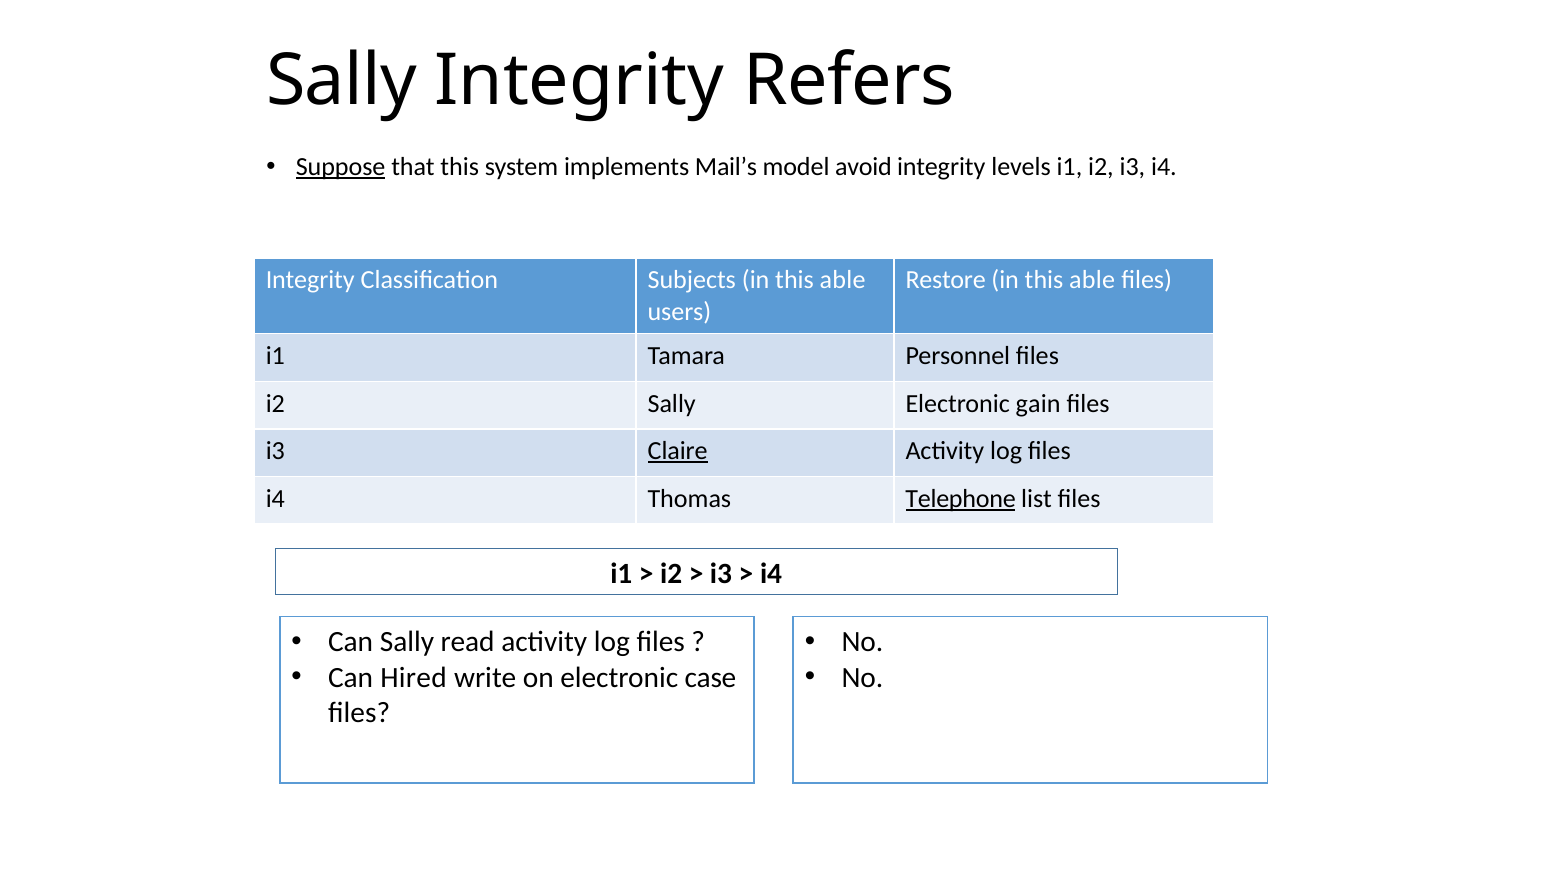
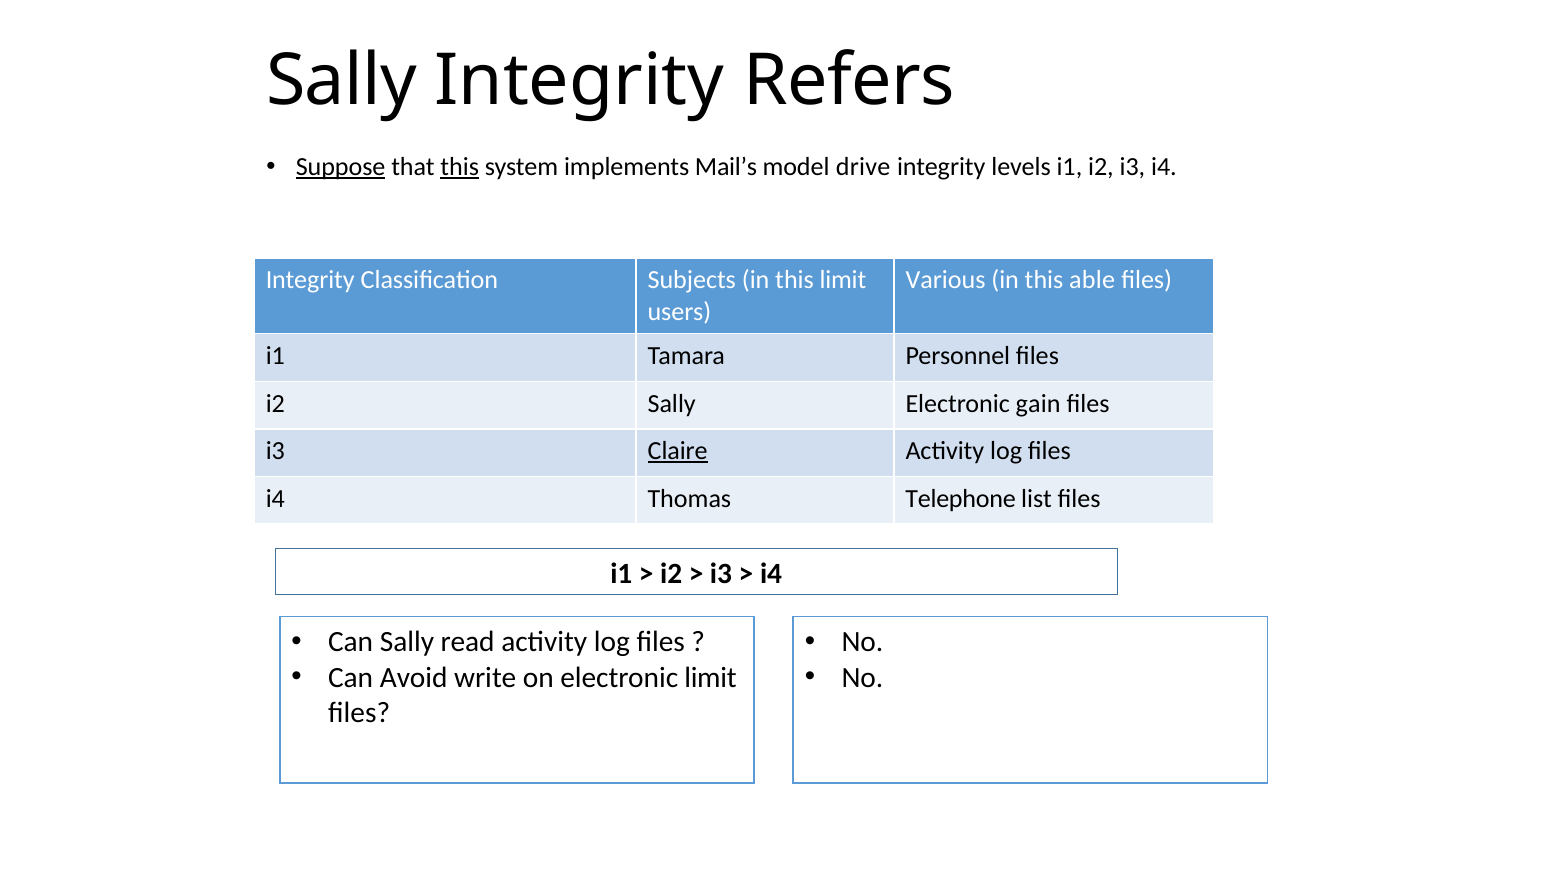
this underline: none -> present (460, 167)
avoid: avoid -> drive (863, 167)
Subjects in this able: able -> limit (843, 280)
Restore: Restore -> Various (946, 280)
Telephone underline: present -> none (961, 499)
Hired: Hired -> Avoid (414, 678)
electronic case: case -> limit (710, 678)
